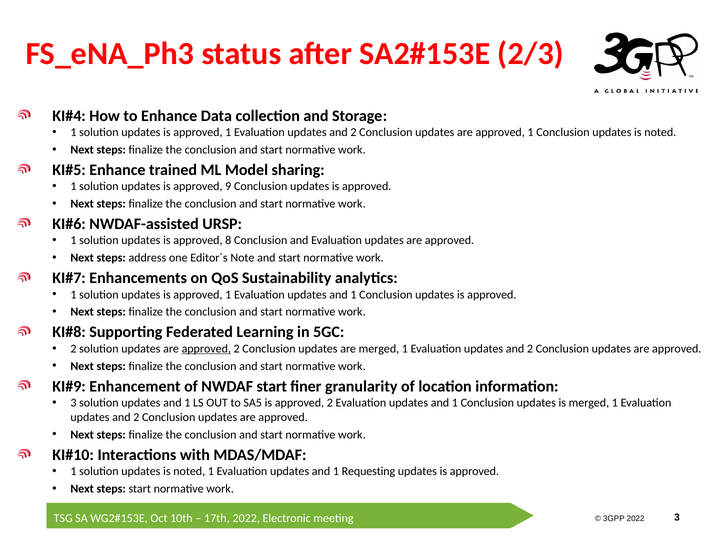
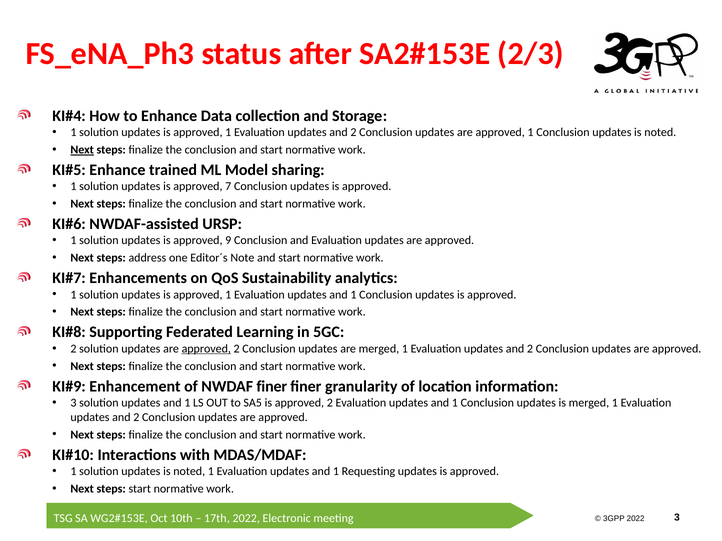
Next underline: none -> present (82, 150)
9: 9 -> 7 (228, 187)
8: 8 -> 9 (228, 241)
NWDAF start: start -> finer (272, 387)
